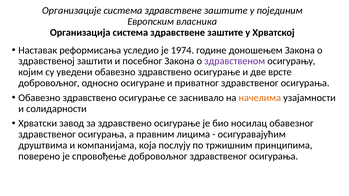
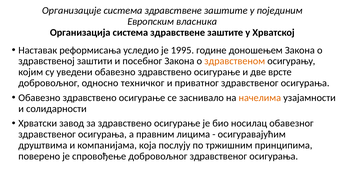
1974: 1974 -> 1995 (182, 50)
здравственом colour: purple -> orange (235, 61)
осигуране: осигуране -> техничког (143, 83)
